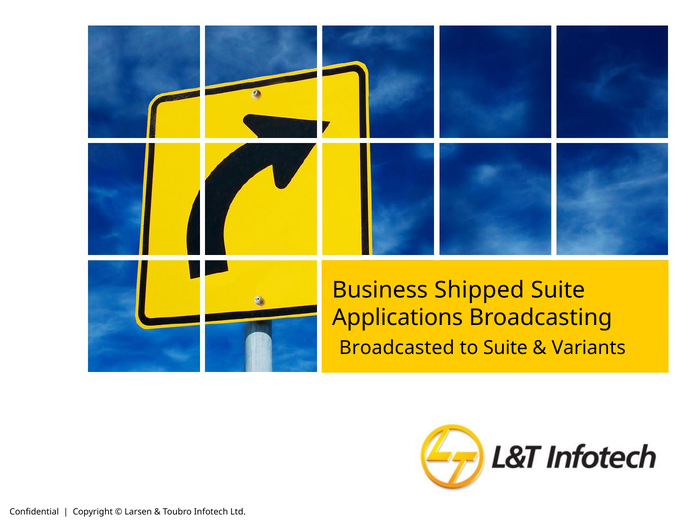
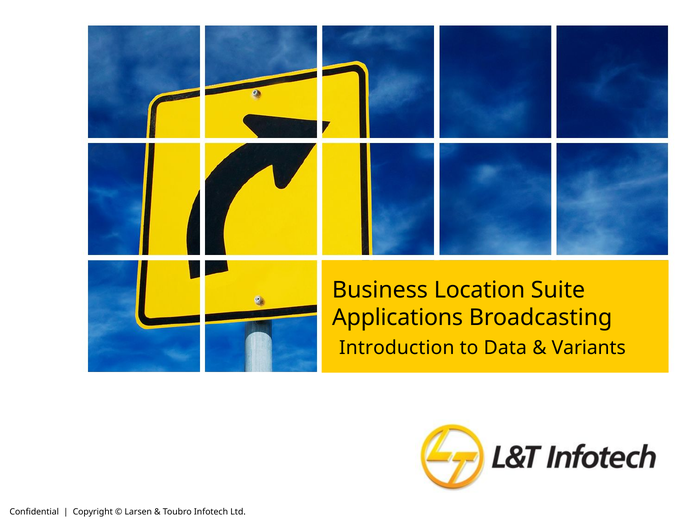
Shipped: Shipped -> Location (480, 290)
Broadcasted: Broadcasted -> Introduction (397, 348)
to Suite: Suite -> Data (505, 348)
